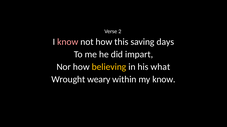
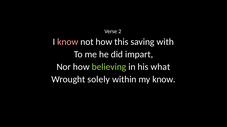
days: days -> with (165, 42)
believing colour: yellow -> light green (109, 67)
weary: weary -> solely (99, 80)
